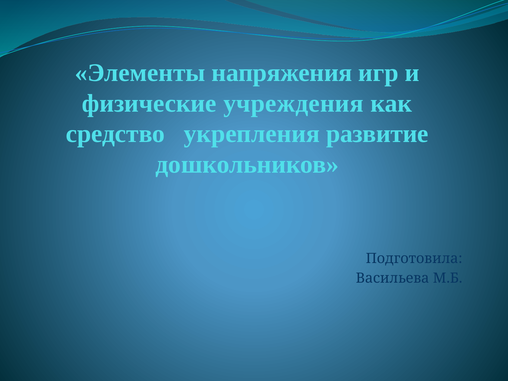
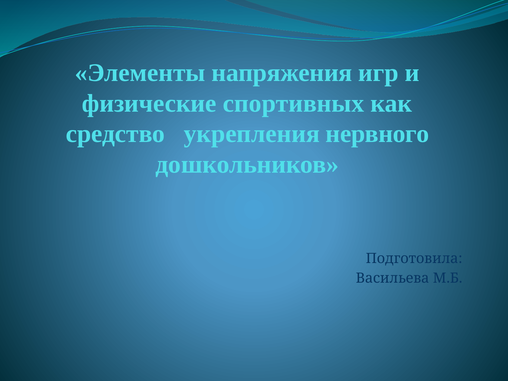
учреждения: учреждения -> спортивных (294, 103)
развитие: развитие -> нервного (377, 134)
